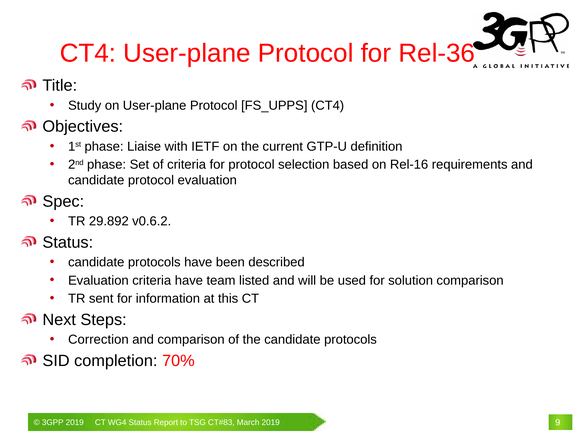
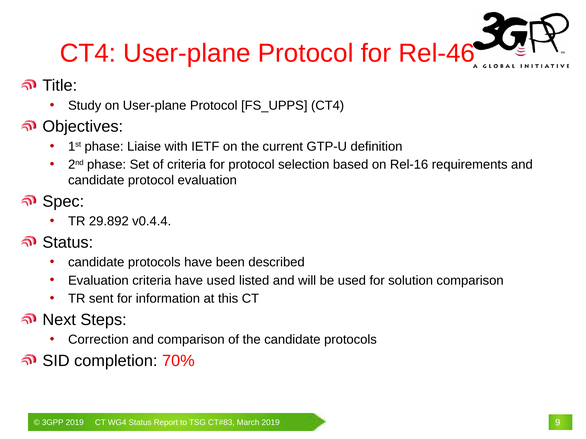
Rel-36: Rel-36 -> Rel-46 (437, 53)
v0.6.2: v0.6.2 -> v0.4.4 (152, 222)
have team: team -> used (221, 281)
